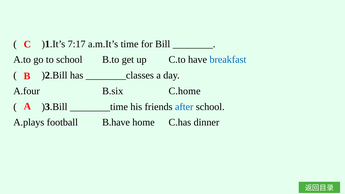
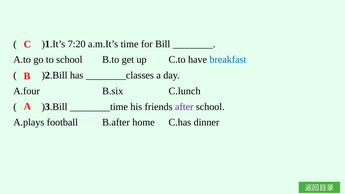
7:17: 7:17 -> 7:20 (77, 44)
C.home: C.home -> C.lunch (185, 91)
after colour: blue -> purple (184, 107)
B.have: B.have -> B.after (116, 122)
